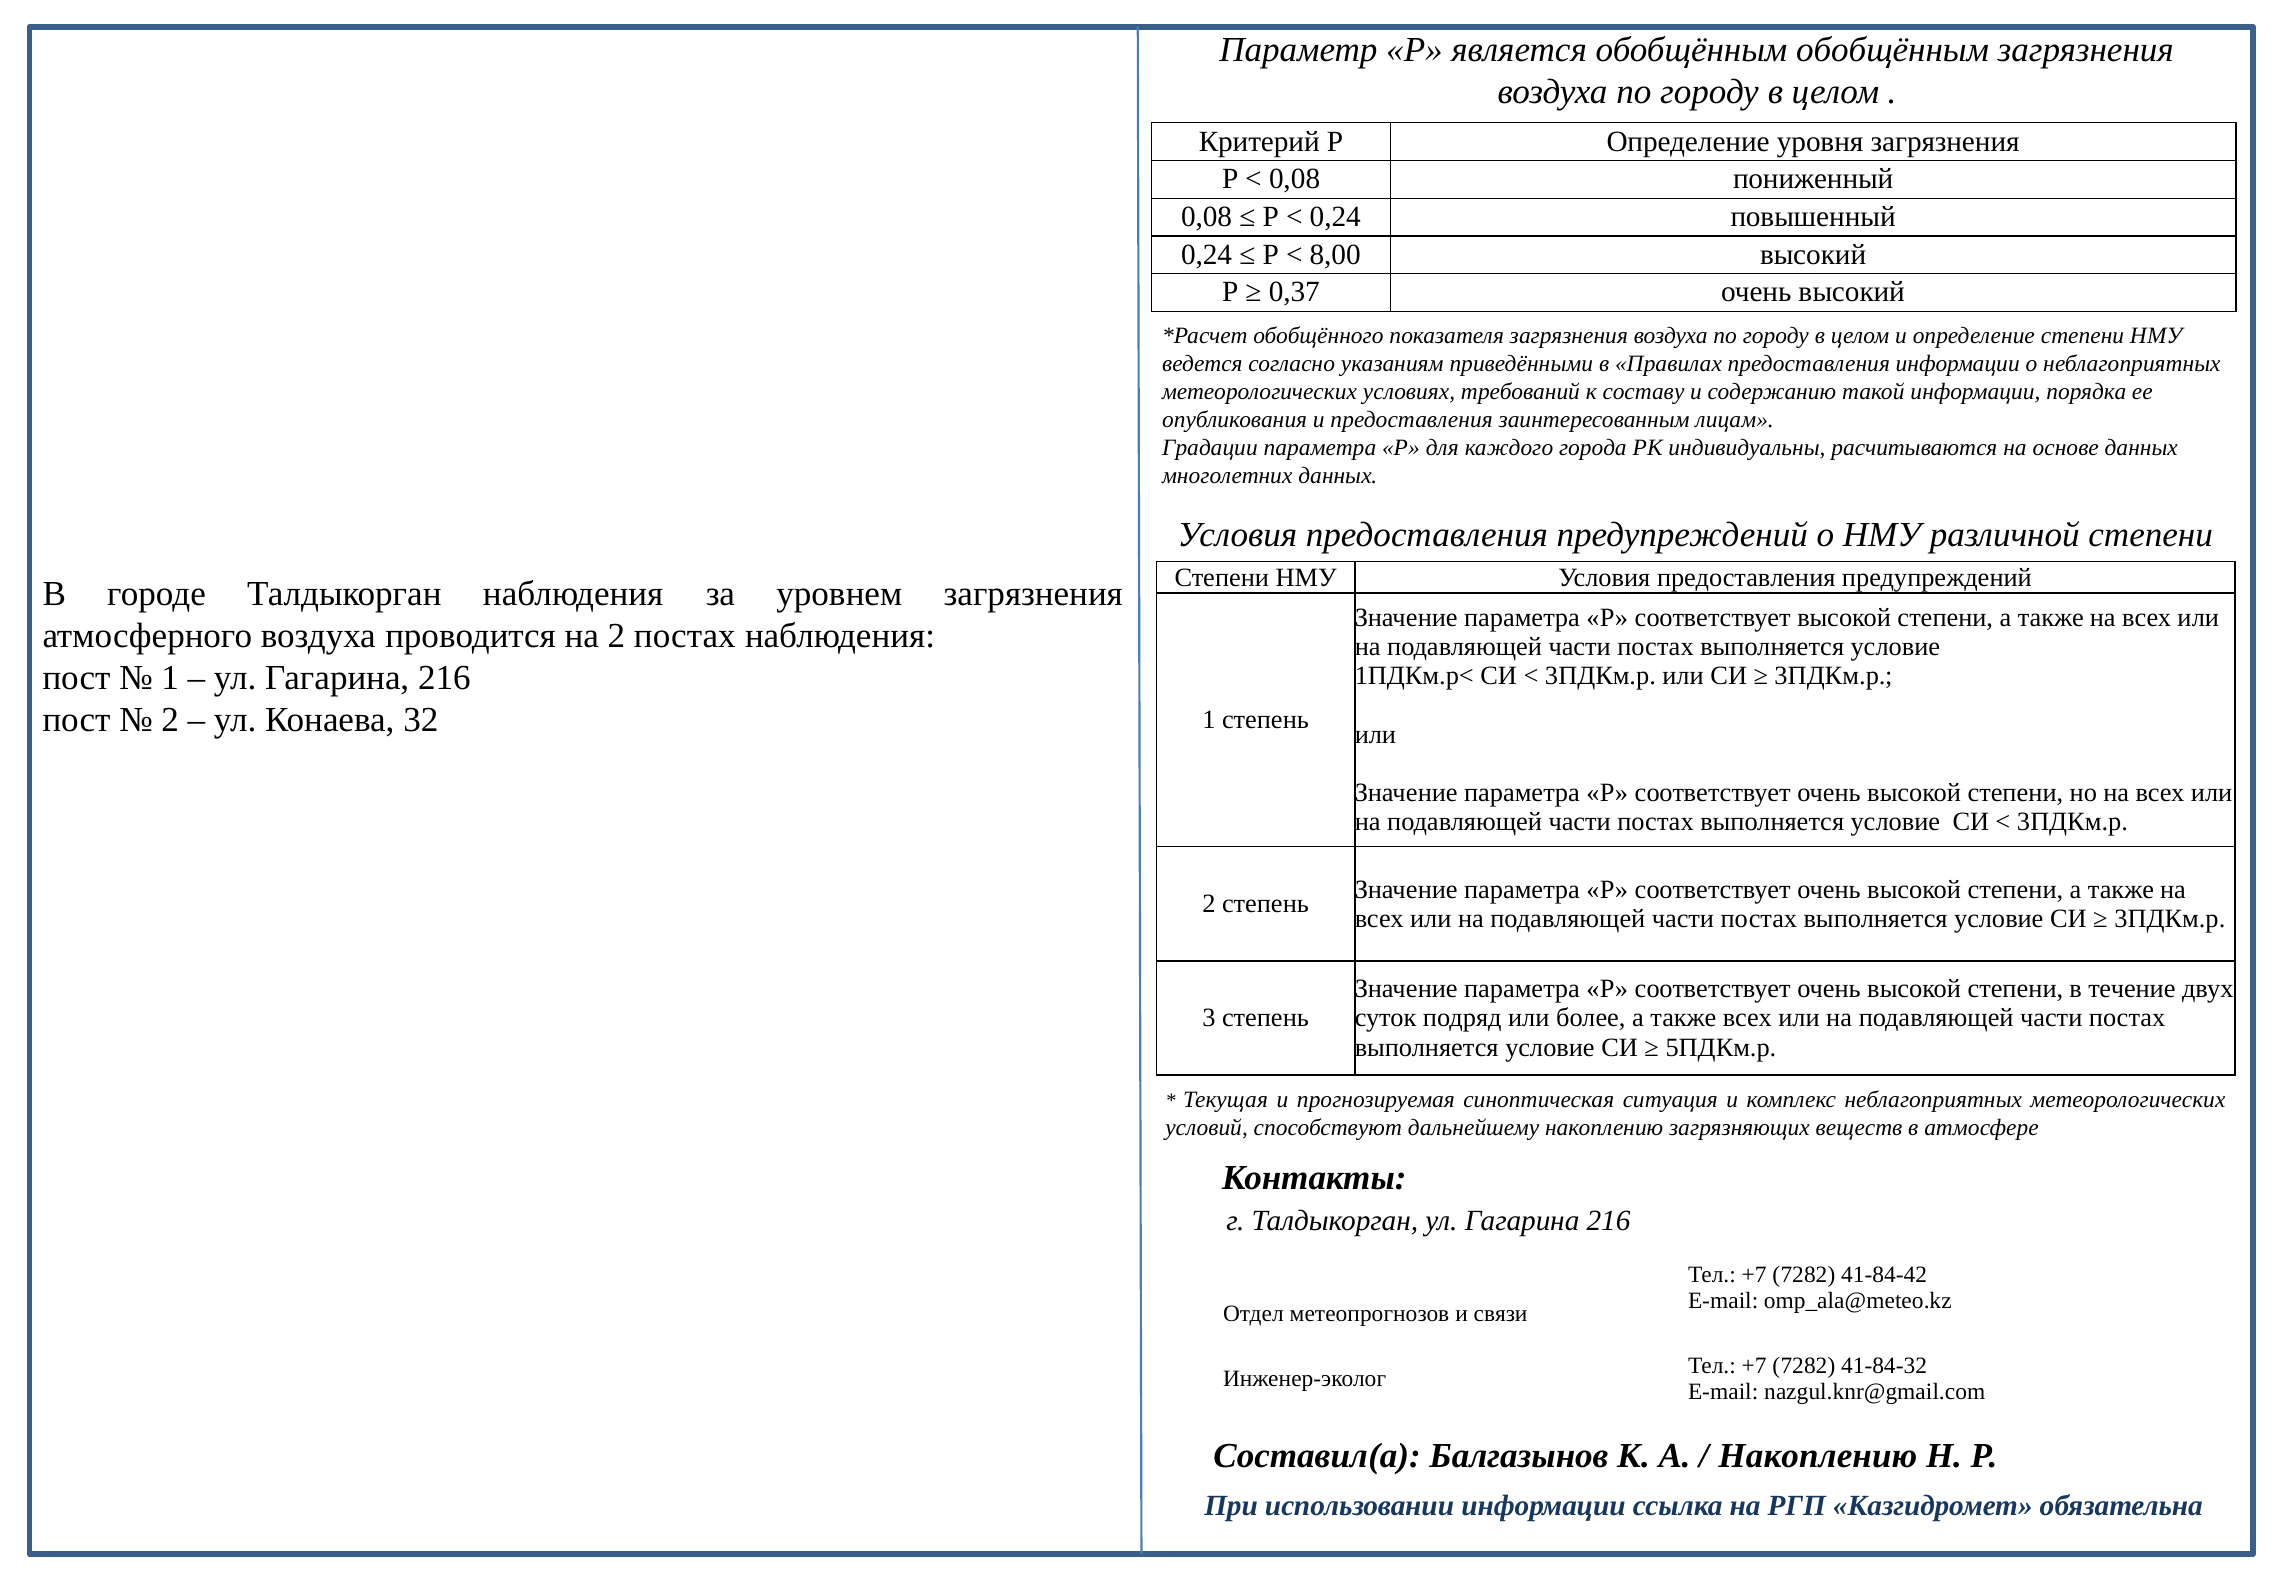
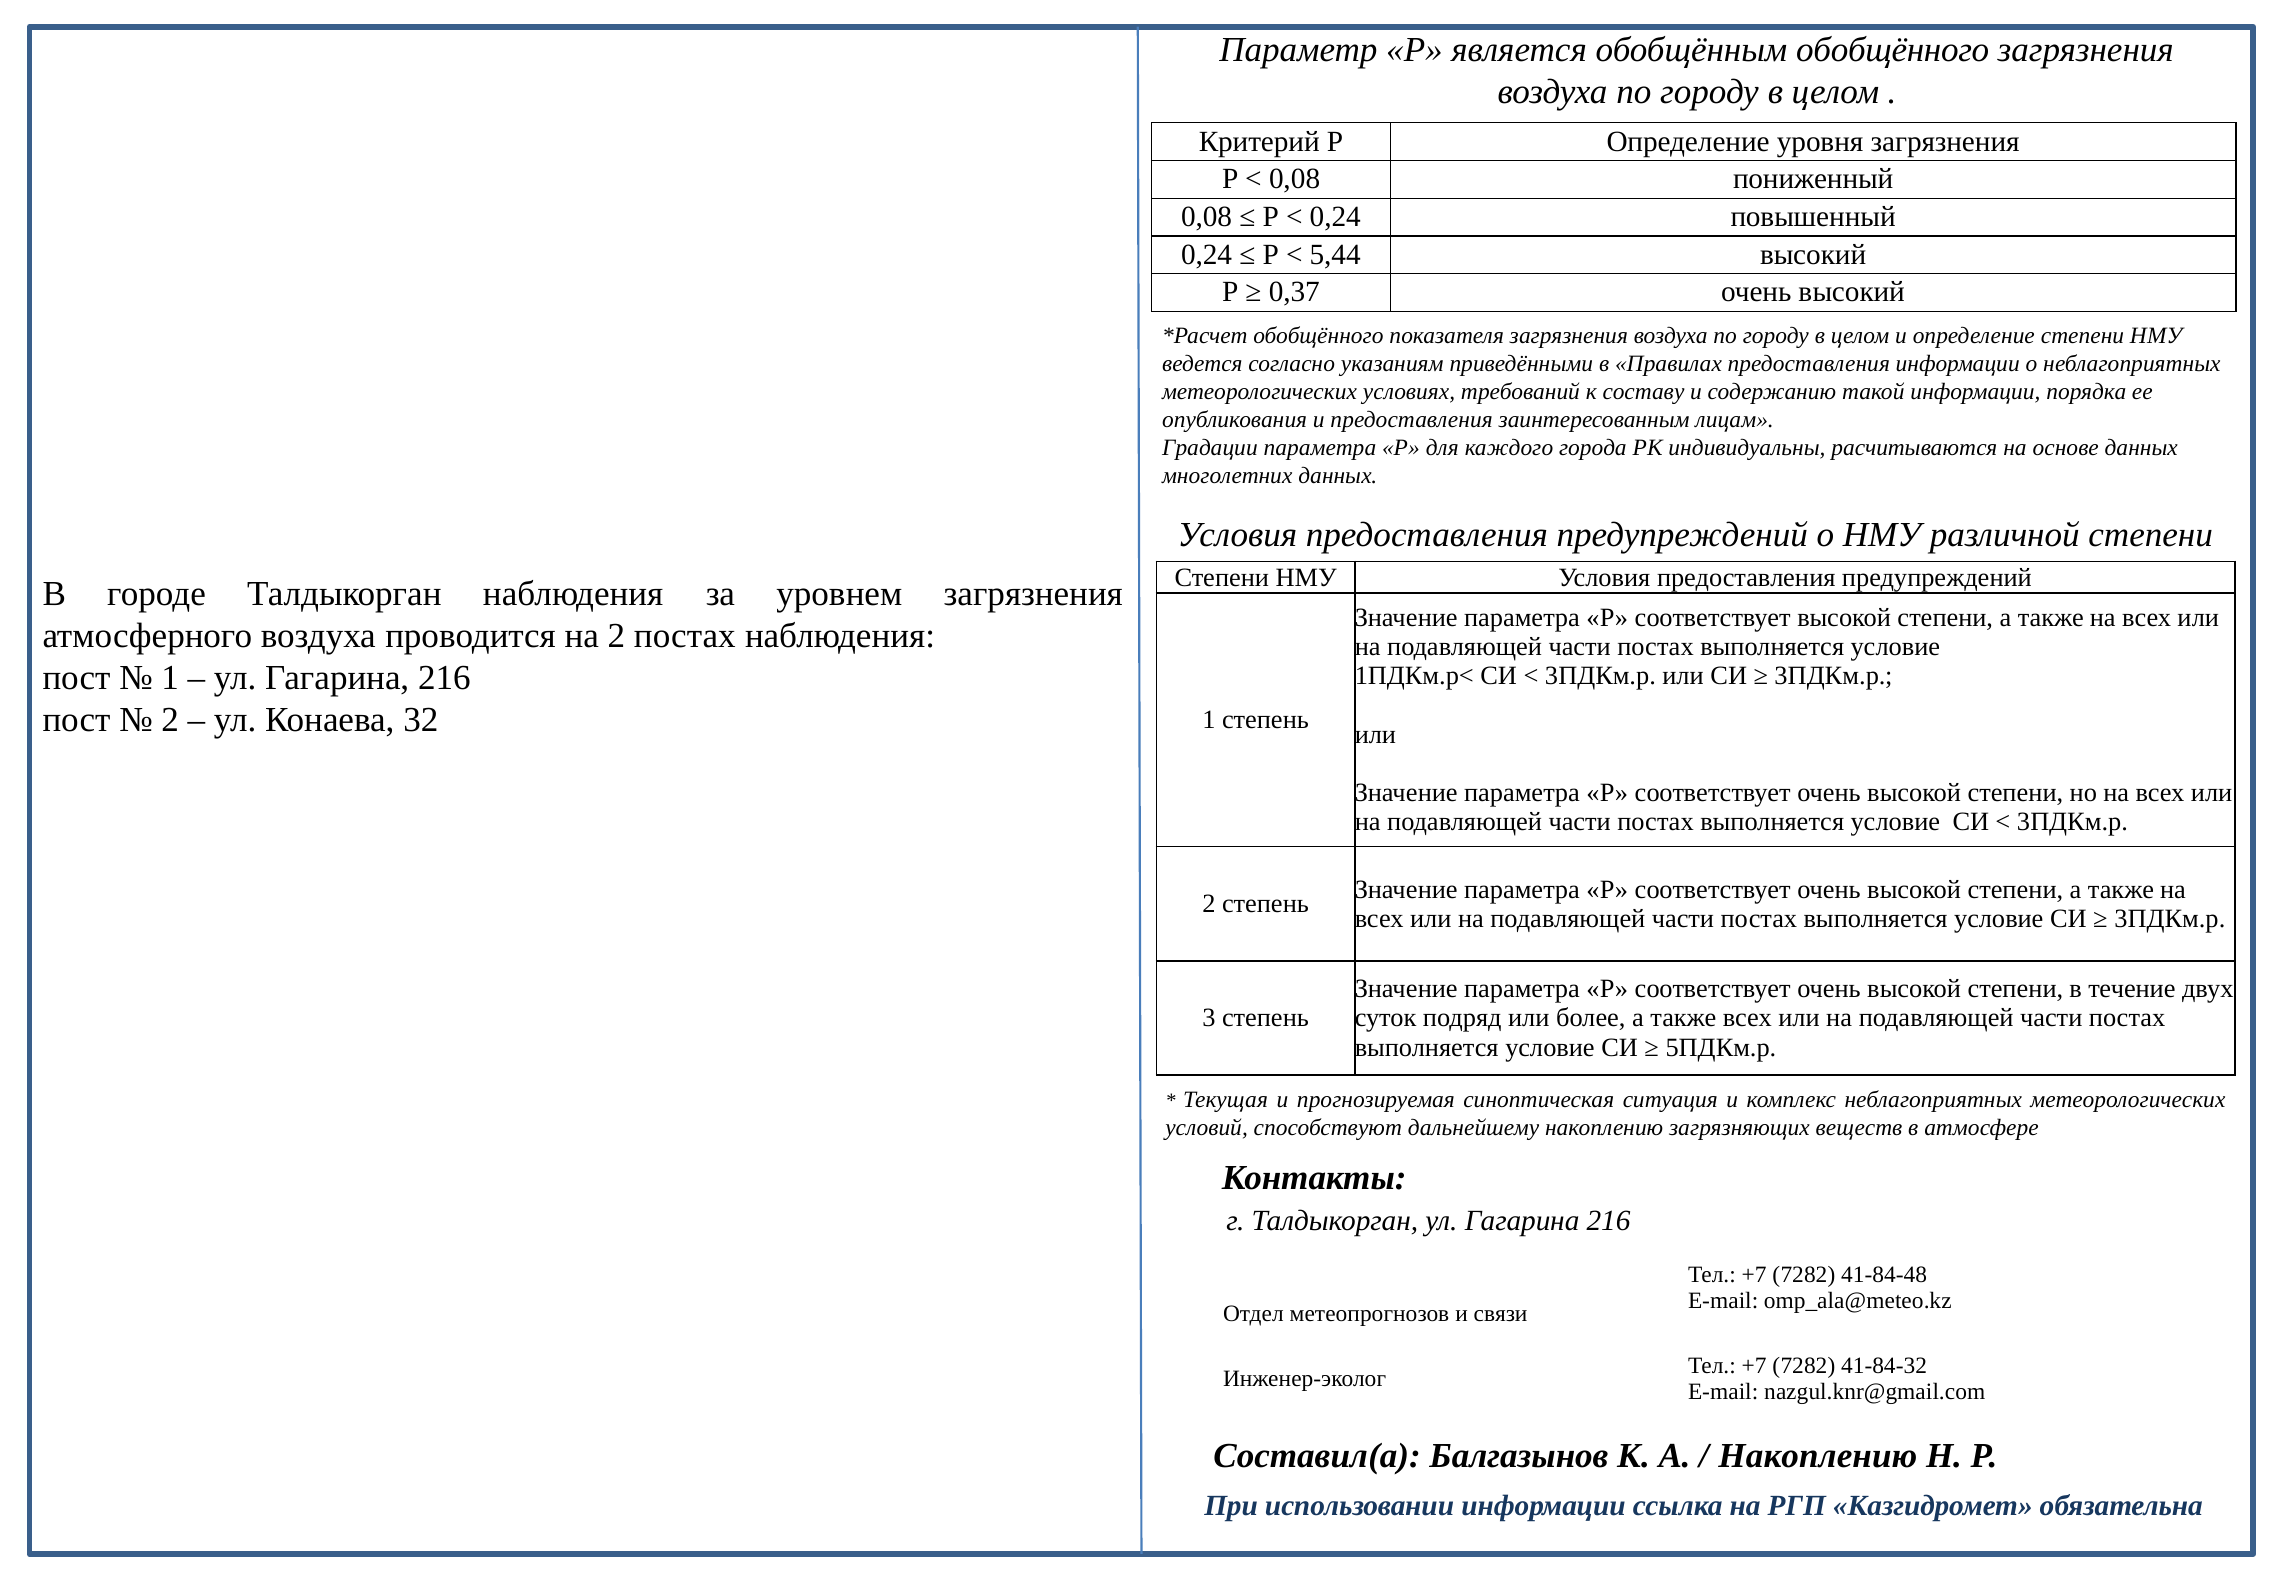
обобщённым обобщённым: обобщённым -> обобщённого (1893, 50)
8,00: 8,00 -> 5,44 (1335, 254)
41-84-42: 41-84-42 -> 41-84-48 (1884, 1274)
